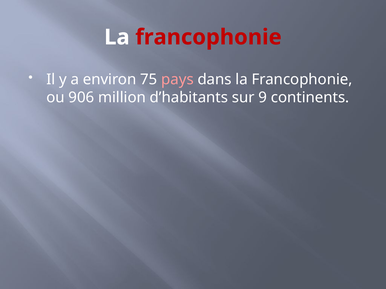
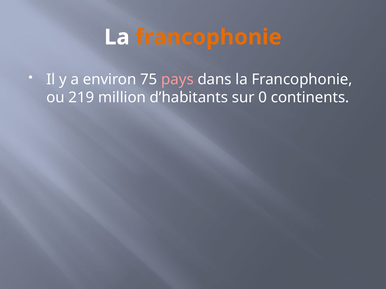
francophonie colour: red -> orange (208, 37)
906: 906 -> 219 (81, 98)
9: 9 -> 0 (263, 98)
